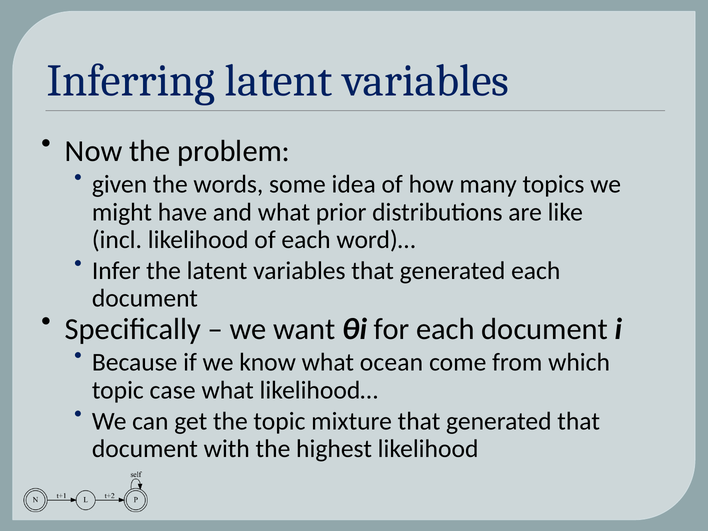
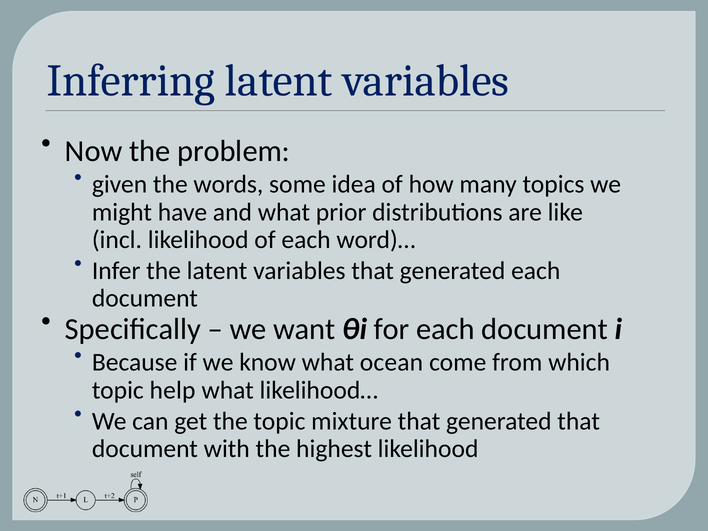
case: case -> help (173, 390)
